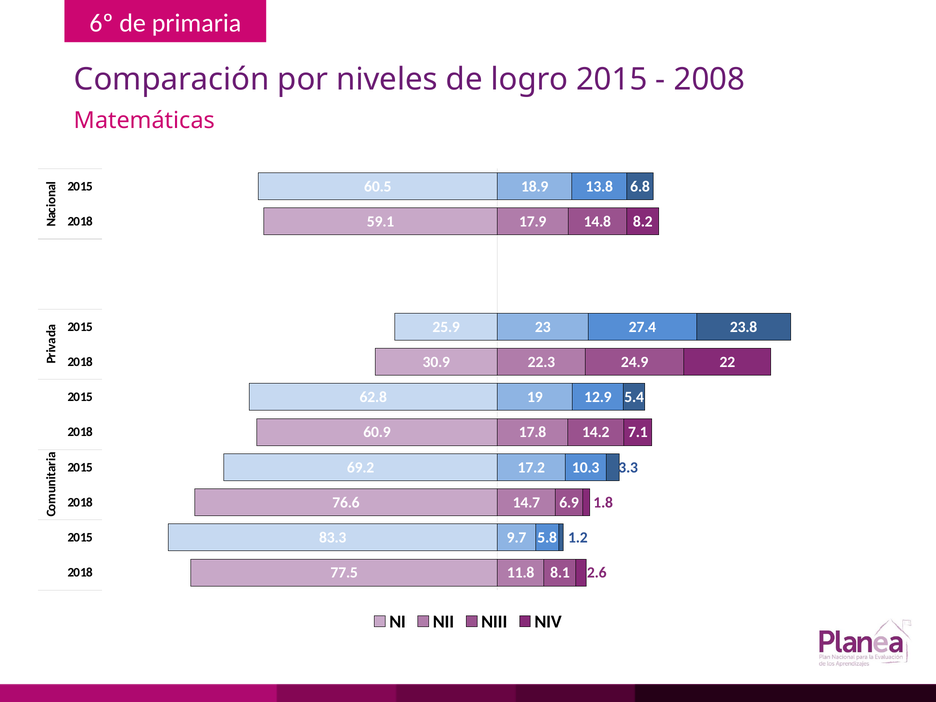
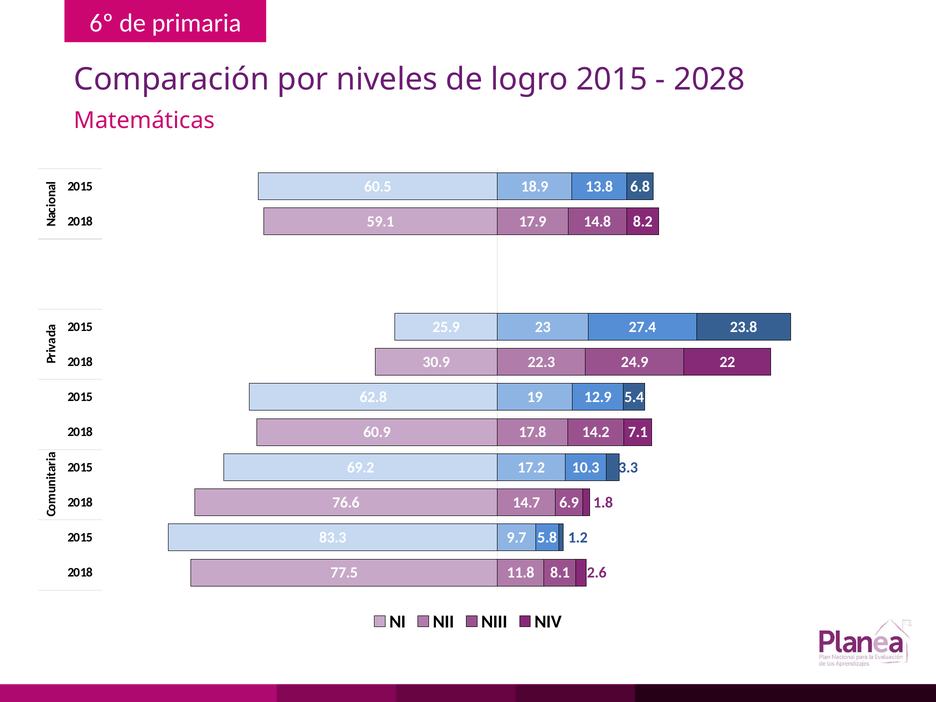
2008: 2008 -> 2028 (709, 79)
